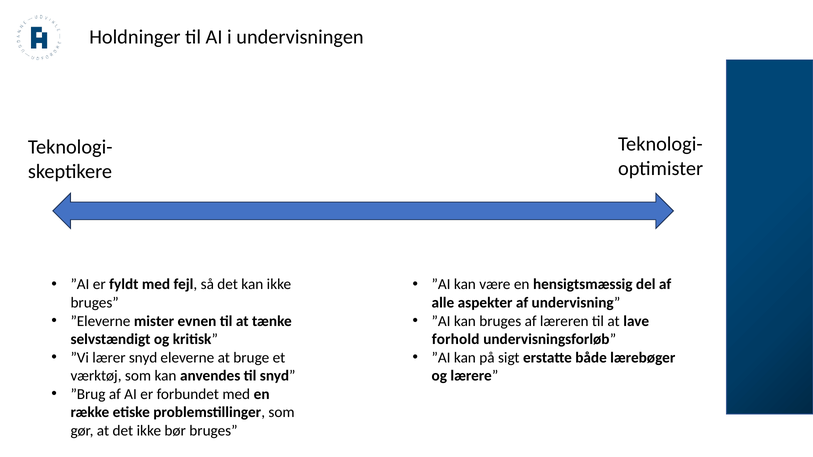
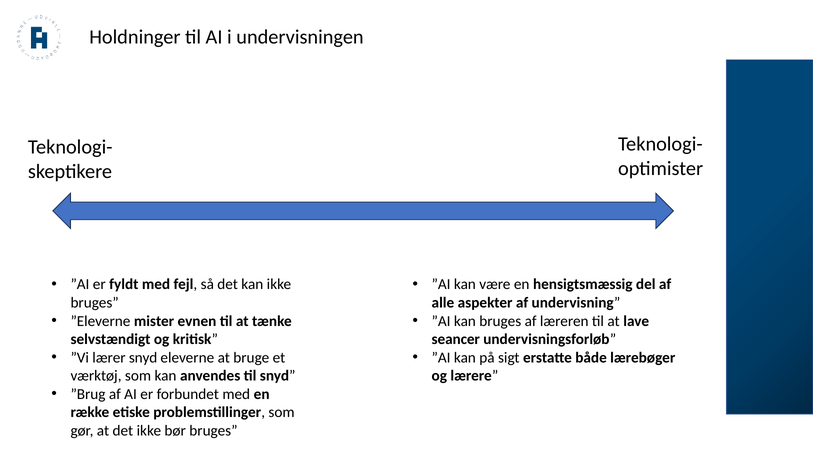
forhold: forhold -> seancer (456, 340)
